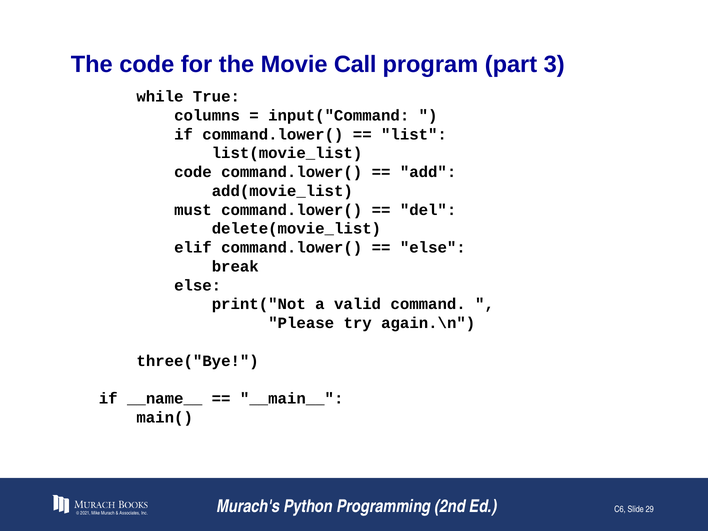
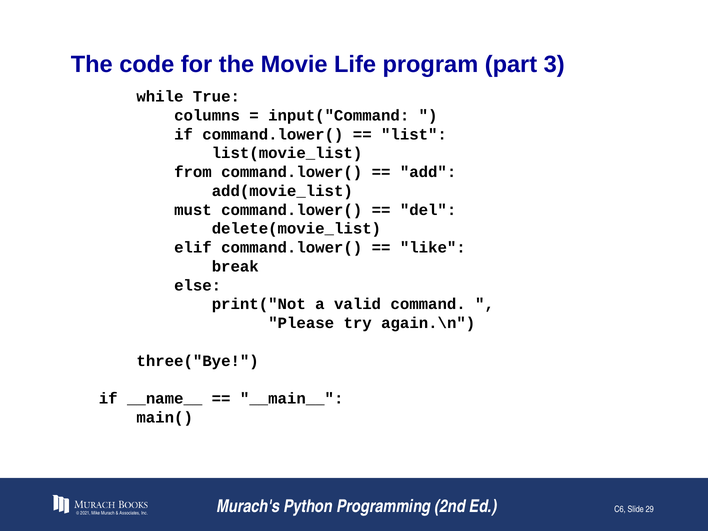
Call: Call -> Life (355, 64)
code: code -> from (193, 172)
else: else -> like (433, 248)
